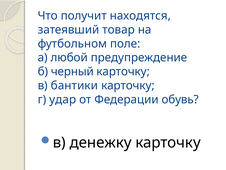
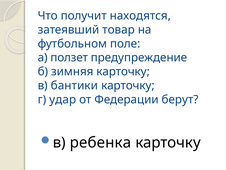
любой: любой -> ползет (69, 57)
черный: черный -> зимняя (72, 71)
обувь: обувь -> берут (180, 99)
денежку: денежку -> ребенка (100, 142)
